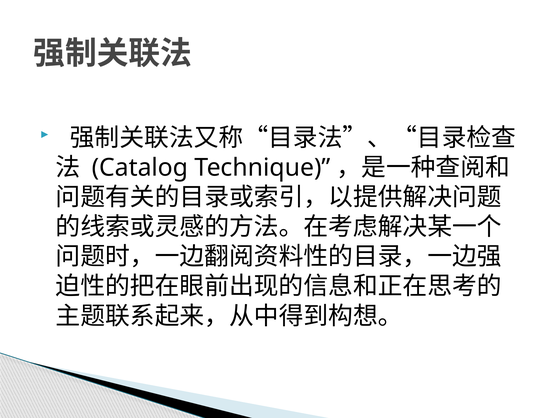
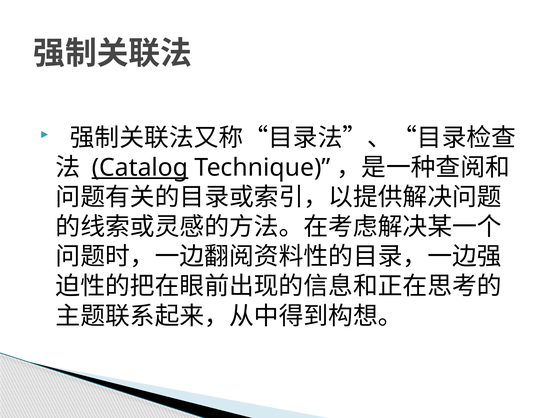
Catalog underline: none -> present (140, 167)
